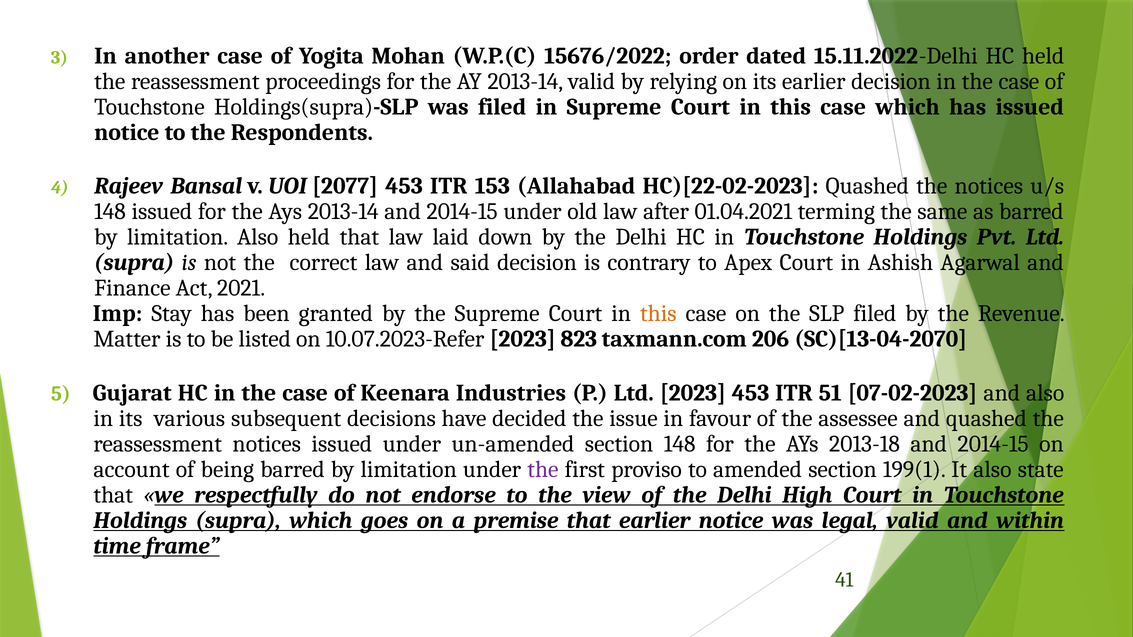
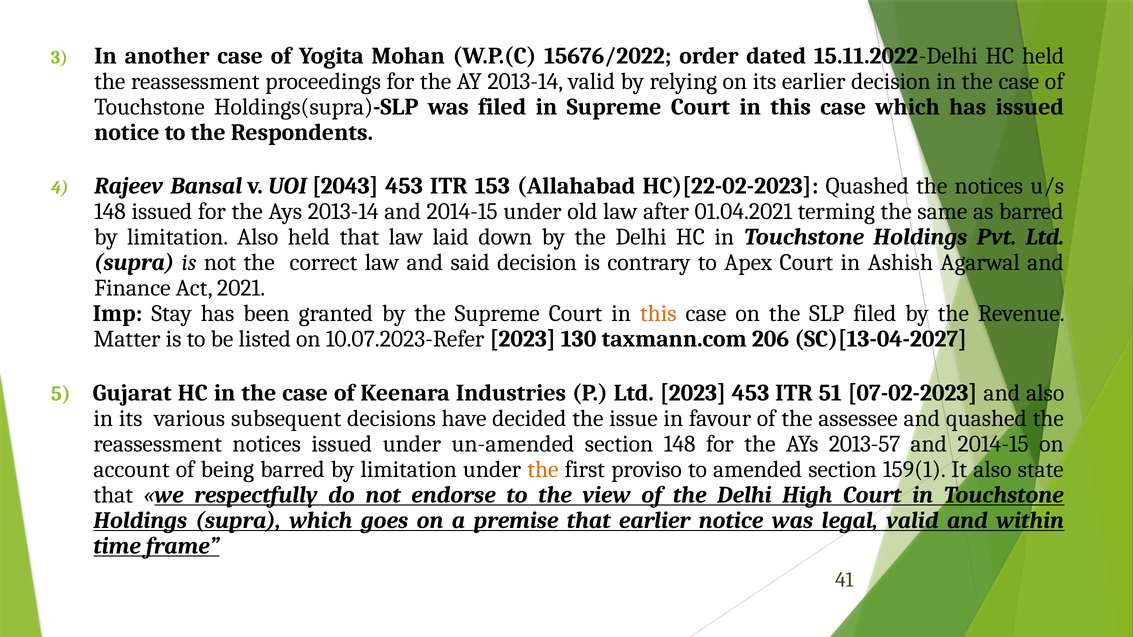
2077: 2077 -> 2043 (345, 186)
823: 823 -> 130 (579, 339)
SC)[13-04-2070: SC)[13-04-2070 -> SC)[13-04-2027 (881, 339)
2013-18: 2013-18 -> 2013-57 (865, 444)
the colour: purple -> orange (543, 469)
199(1: 199(1 -> 159(1 (914, 469)
